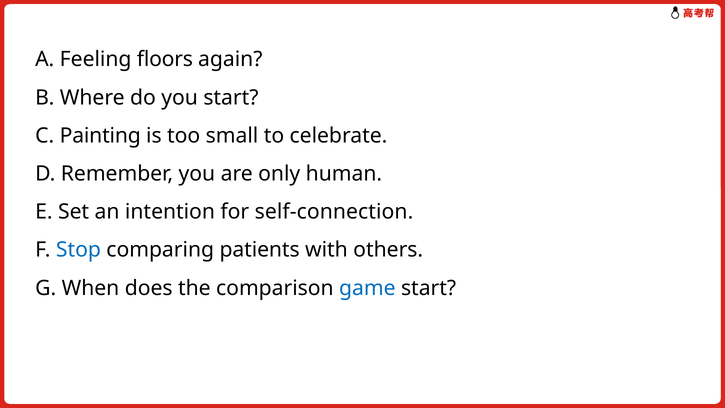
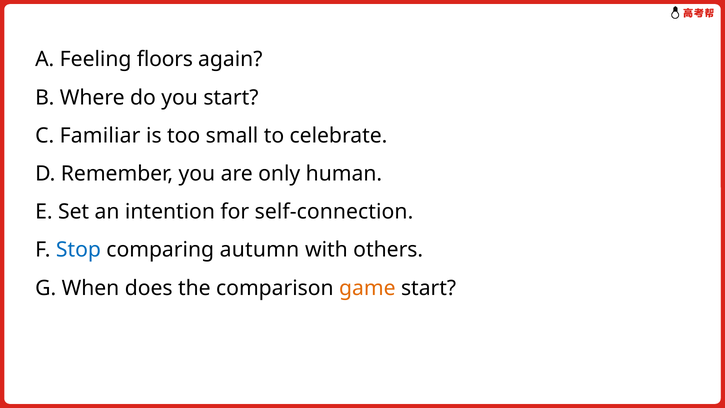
Painting: Painting -> Familiar (100, 136)
patients: patients -> autumn (259, 250)
game colour: blue -> orange (367, 288)
